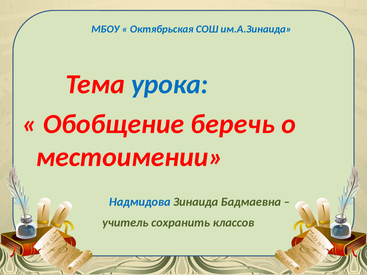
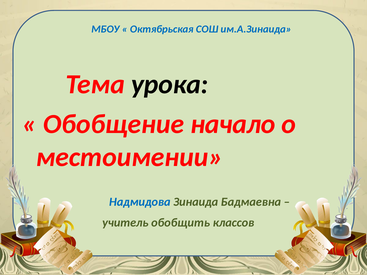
урока colour: blue -> black (170, 85)
беречь: беречь -> начало (233, 124)
сохранить: сохранить -> обобщить (181, 223)
